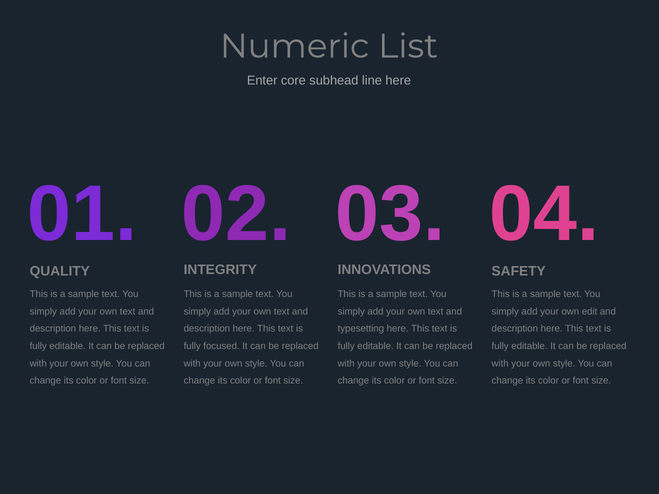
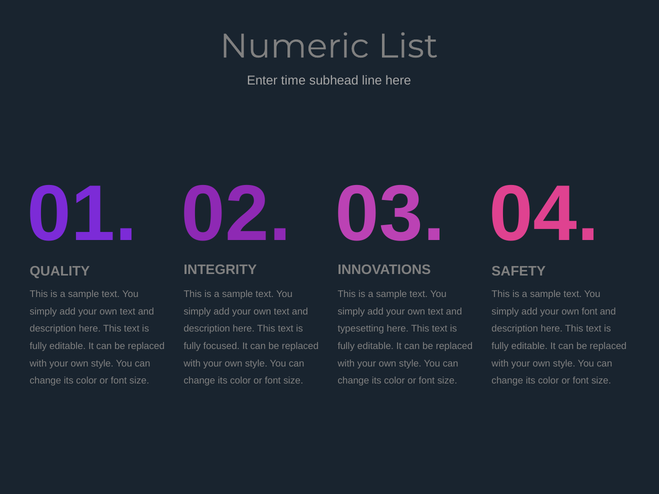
core: core -> time (293, 80)
own edit: edit -> font (590, 312)
